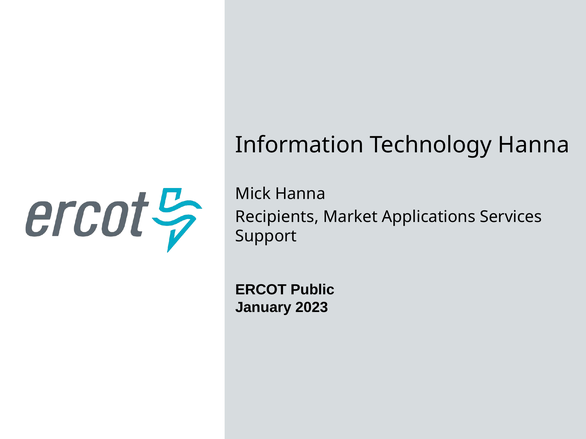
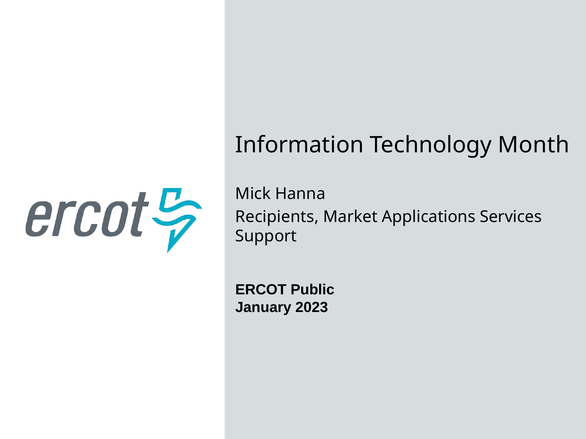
Technology Hanna: Hanna -> Month (534, 145)
